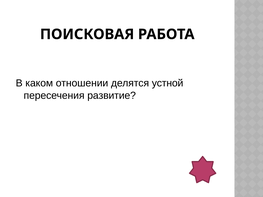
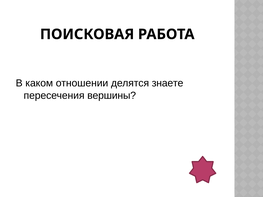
устной: устной -> знаете (168, 83)
развитие: развитие -> вершины (112, 96)
